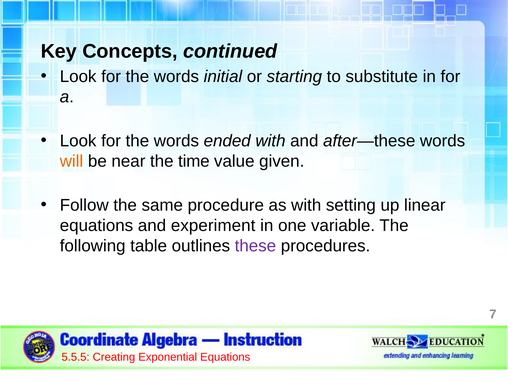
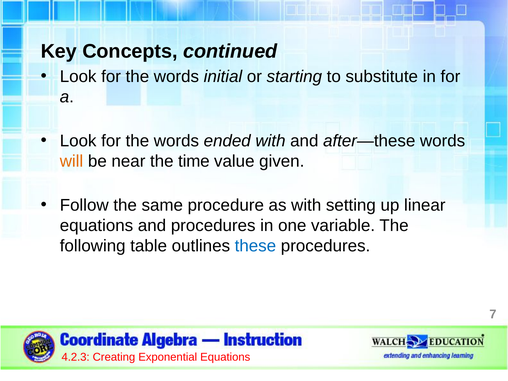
and experiment: experiment -> procedures (213, 226)
these colour: purple -> blue (255, 246)
5.5.5: 5.5.5 -> 4.2.3 (76, 357)
